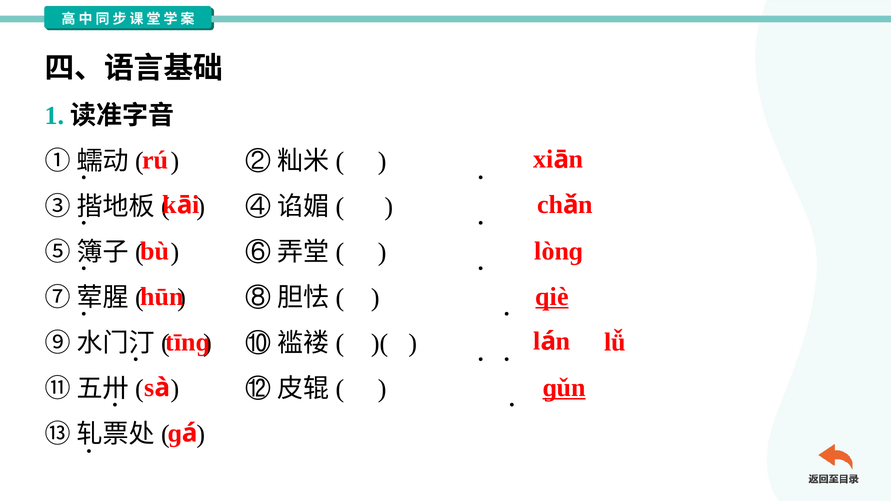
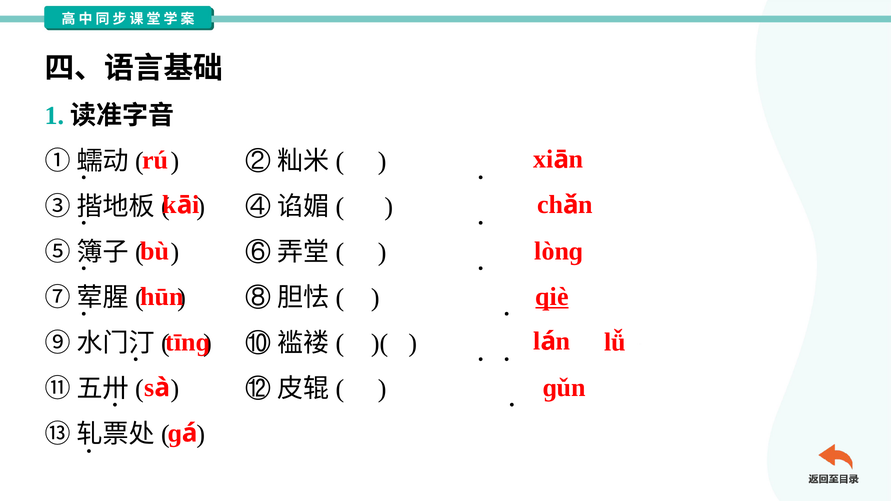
ɡǔn underline: present -> none (564, 388)
